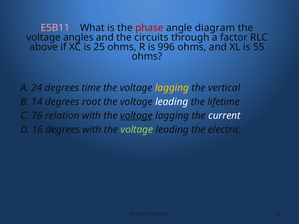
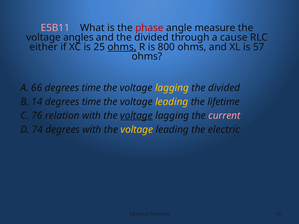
diagram: diagram -> measure (215, 28)
and the circuits: circuits -> divided (151, 37)
factor: factor -> cause (234, 37)
above: above -> either (44, 47)
ohms underline: none -> present (122, 47)
996: 996 -> 800 (166, 47)
55: 55 -> 57 (259, 47)
24: 24 -> 66 (37, 88)
vertical: vertical -> divided (224, 88)
14 degrees root: root -> time (91, 102)
leading colour: white -> yellow (172, 102)
current colour: white -> pink (224, 116)
16: 16 -> 74 (37, 130)
voltage colour: light green -> yellow (137, 130)
